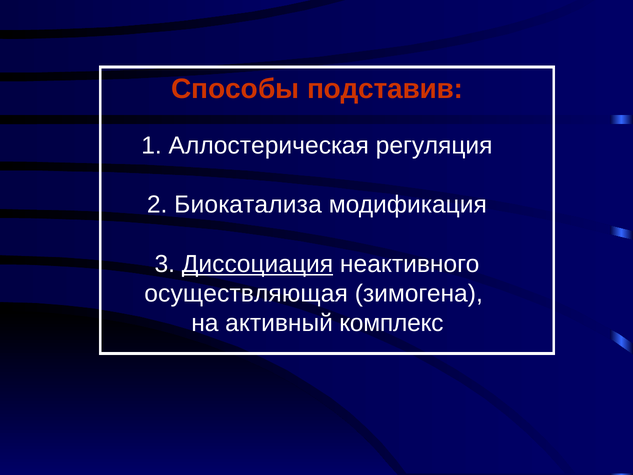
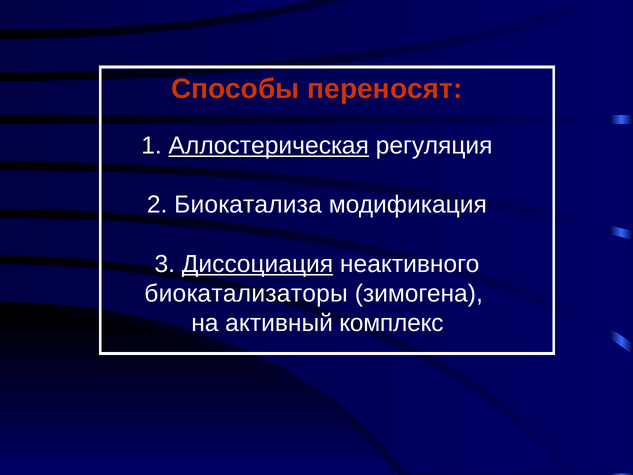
подставив: подставив -> переносят (385, 89)
Аллостерическая underline: none -> present (269, 146)
осуществляющая: осуществляющая -> биокатализаторы (246, 293)
